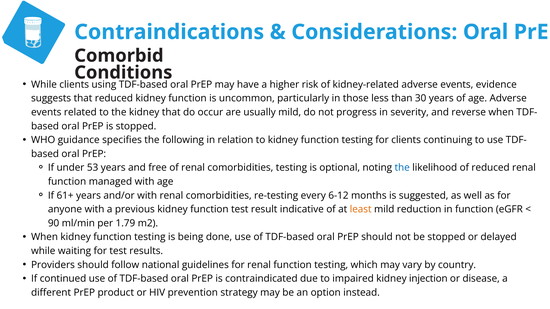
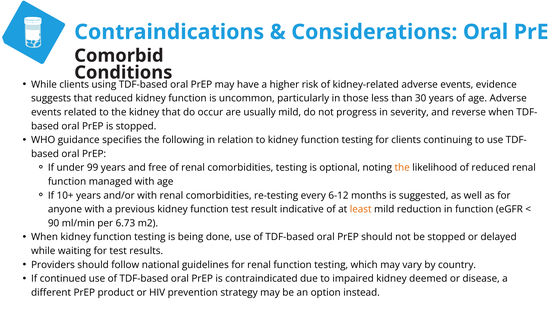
53: 53 -> 99 (93, 168)
the colour: blue -> orange (402, 168)
61+: 61+ -> 10+ (65, 196)
1.79: 1.79 -> 6.73 (125, 223)
injection: injection -> deemed (428, 279)
